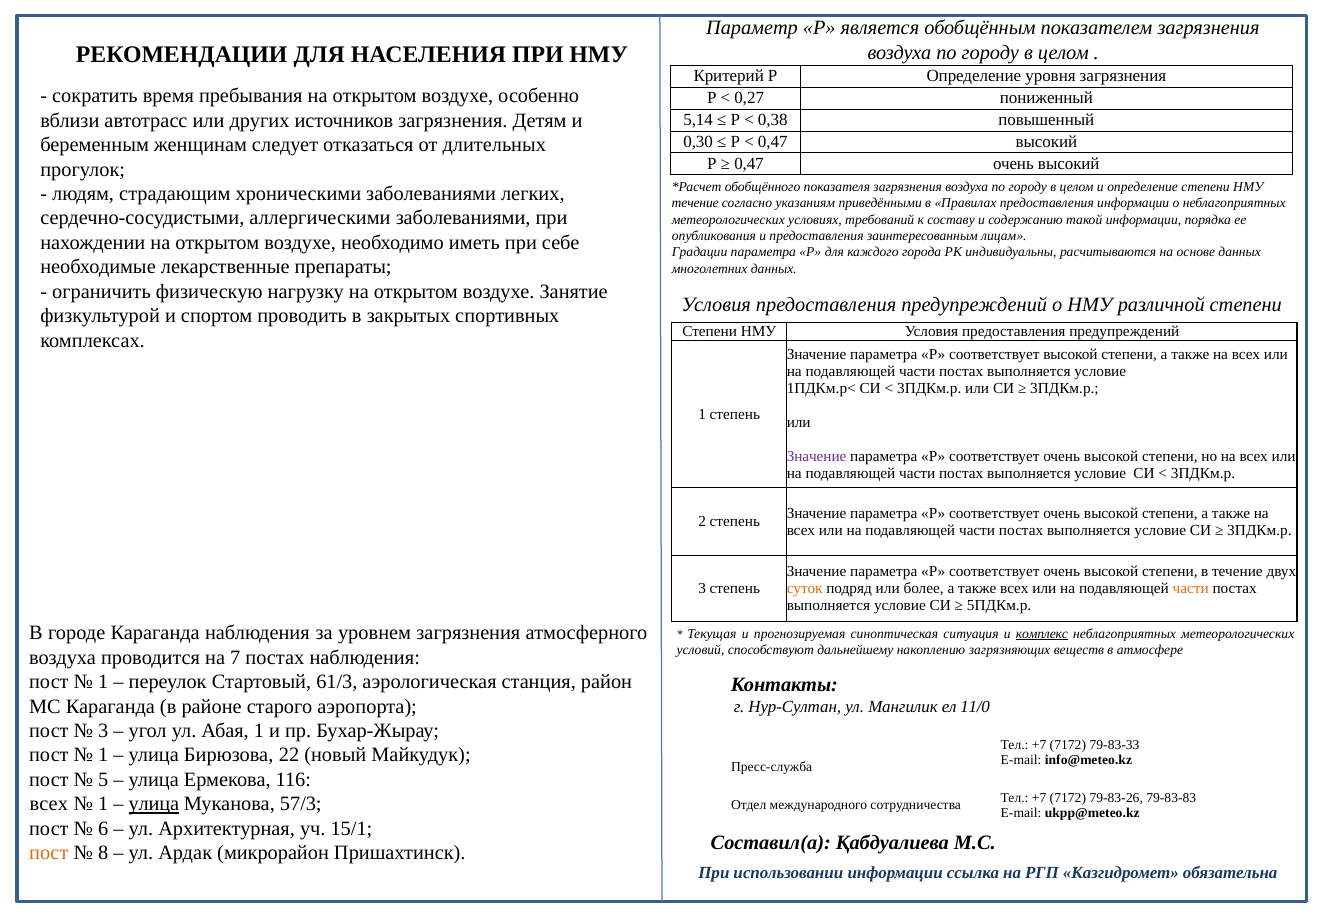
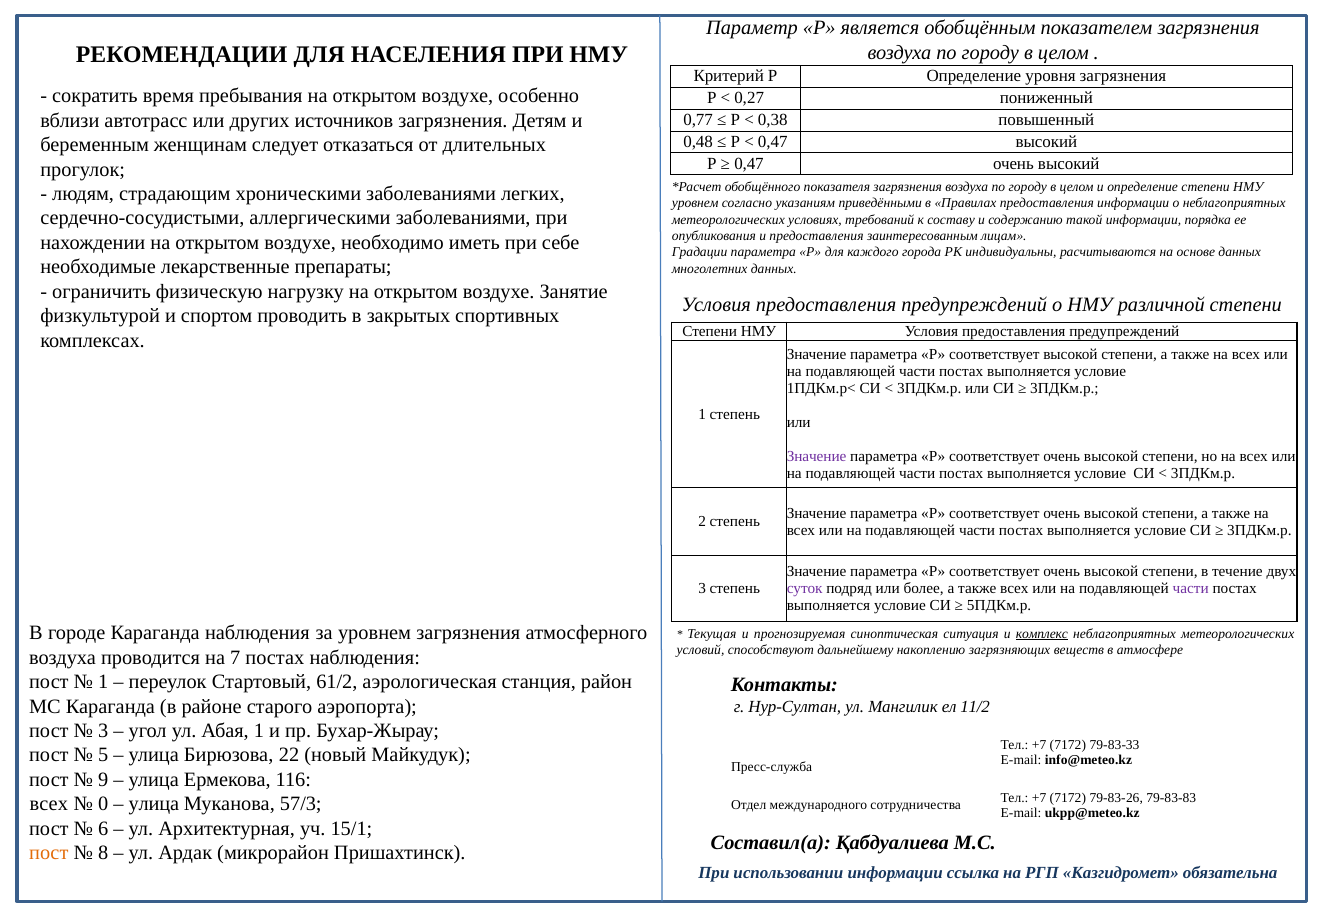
5,14: 5,14 -> 0,77 (698, 120)
0,30: 0,30 -> 0,48 (698, 142)
течение: течение -> уровнем (695, 203)
суток colour: orange -> purple (805, 588)
части colour: orange -> purple (1191, 588)
61/3: 61/3 -> 61/2 (337, 682)
11/0: 11/0 -> 11/2 (975, 707)
1: 1 -> 5 (103, 755)
5: 5 -> 9 (103, 779)
1: 1 -> 0 (103, 804)
улица underline: present -> none (154, 804)
